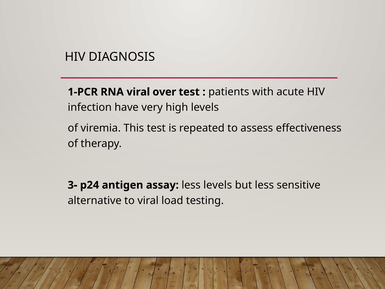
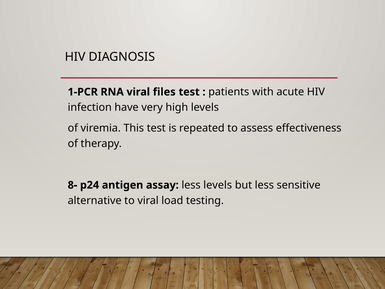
over: over -> files (164, 92)
3-: 3- -> 8- (72, 185)
